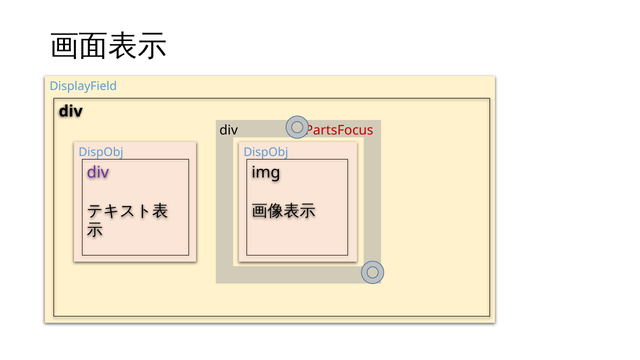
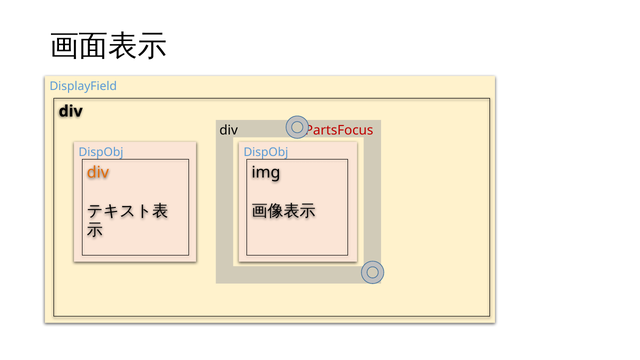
div colour: purple -> orange (98, 172)
